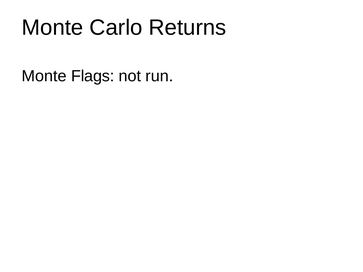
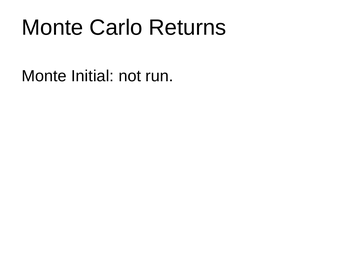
Flags: Flags -> Initial (93, 76)
